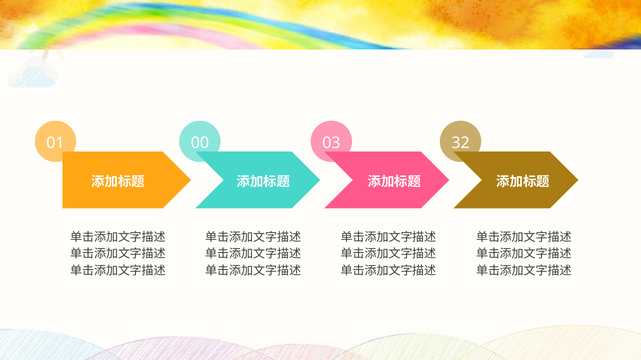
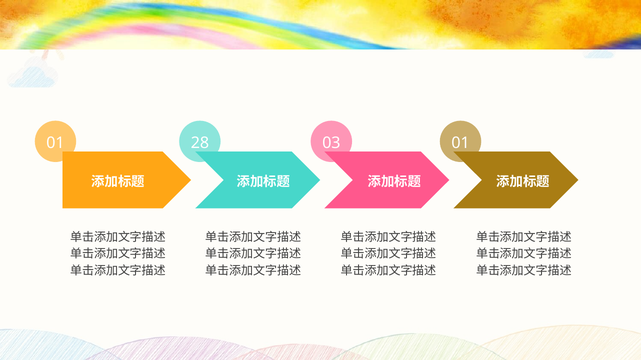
00: 00 -> 28 (200, 143)
03 32: 32 -> 01 (461, 143)
